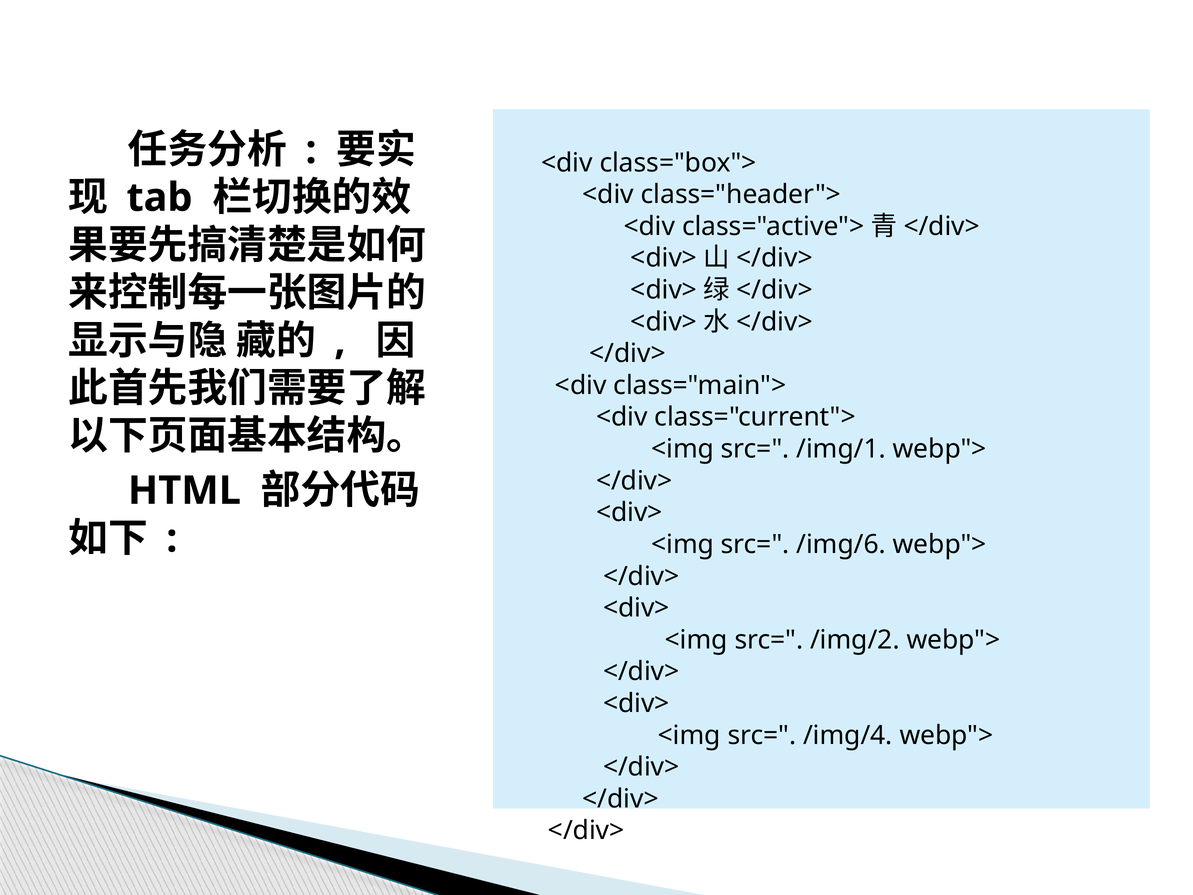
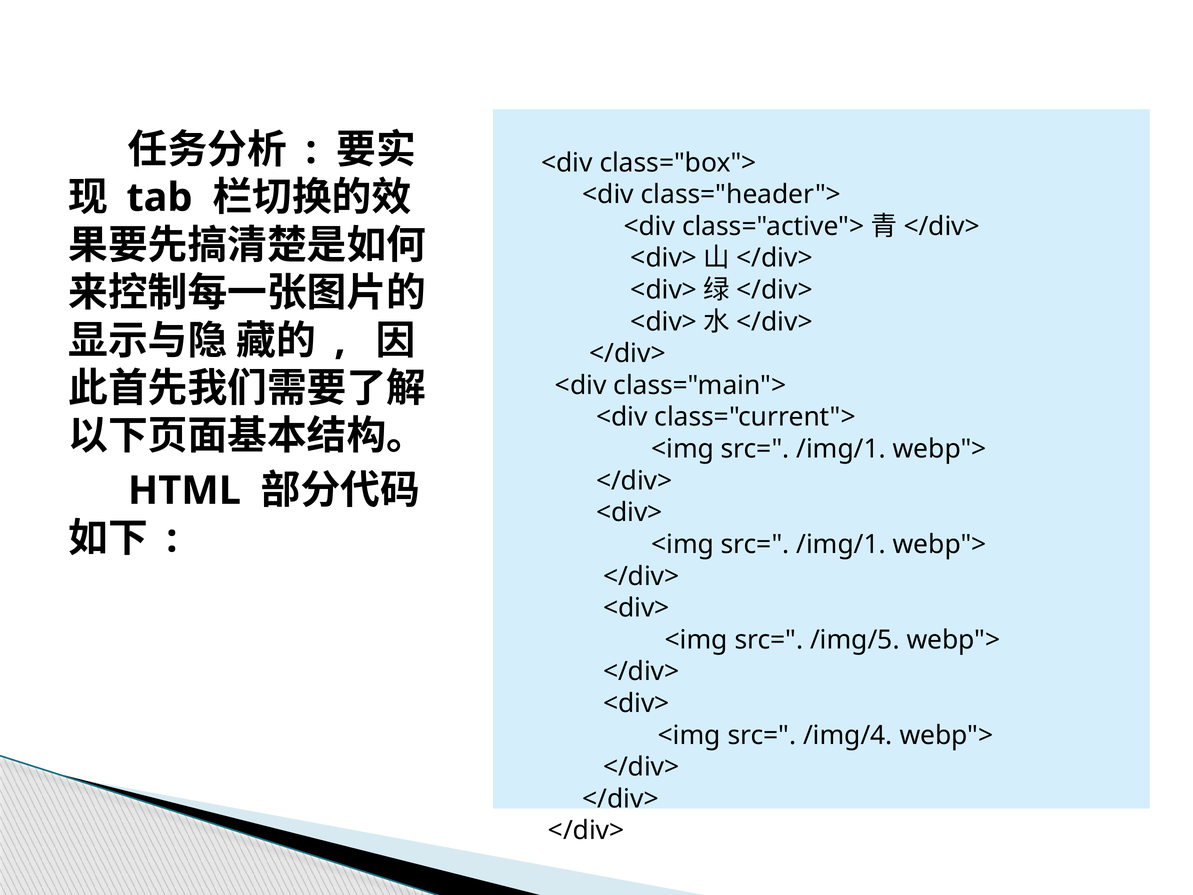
/img/6: /img/6 -> /img/1 (841, 544)
/img/2: /img/2 -> /img/5 (855, 640)
